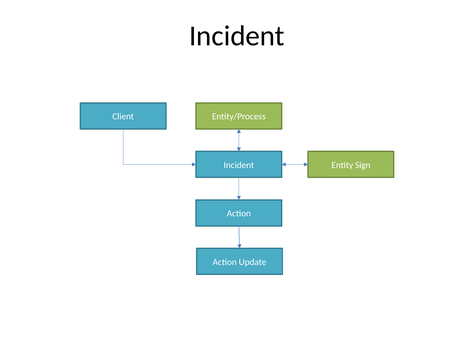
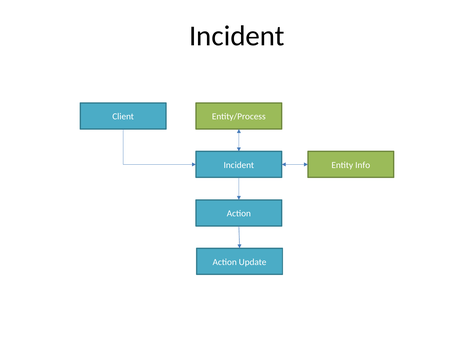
Sign: Sign -> Info (363, 165)
